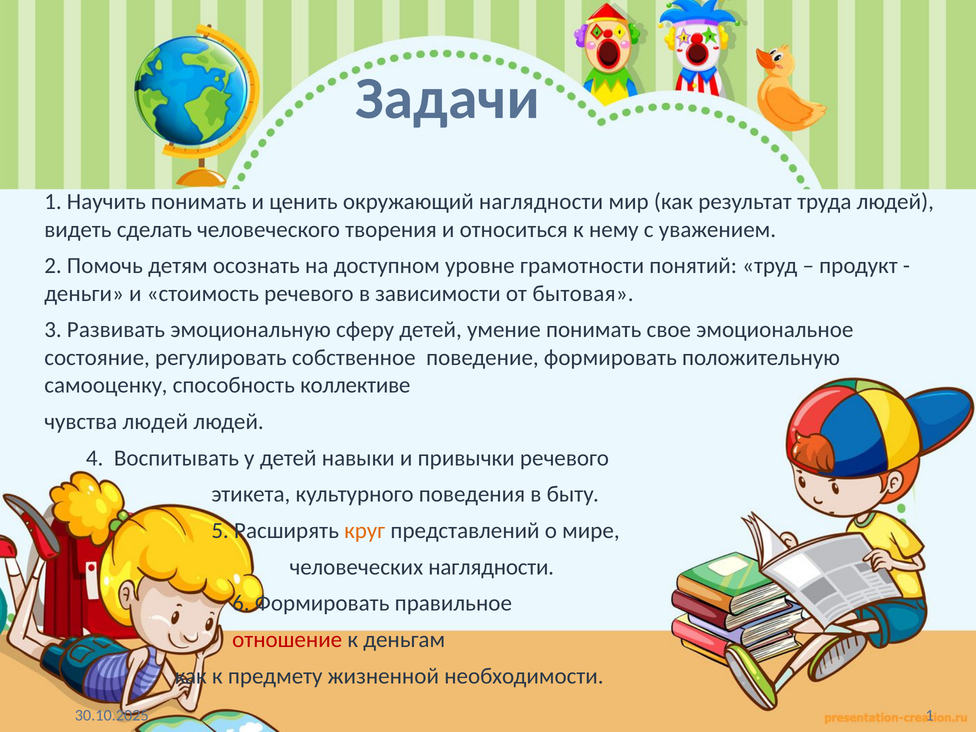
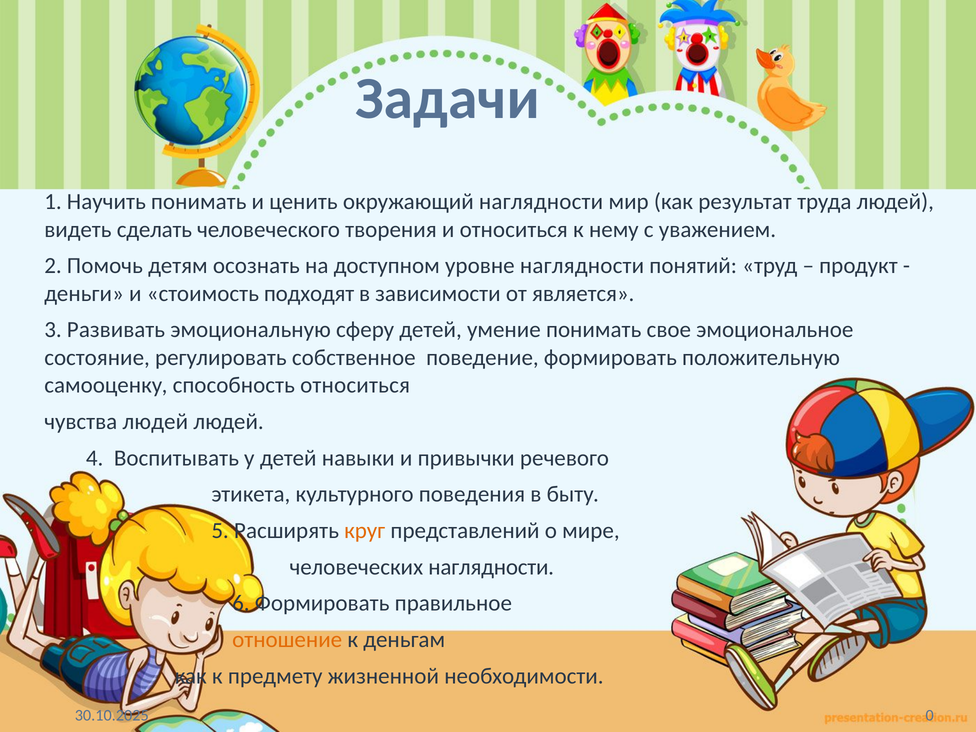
уровне грамотности: грамотности -> наглядности (582, 266)
стоимость речевого: речевого -> подходят (309, 294)
бытовая: бытовая -> является (583, 294)
способность коллективе: коллективе -> относиться (355, 385)
отношение colour: red -> orange (287, 640)
1: 1 -> 0 (930, 715)
